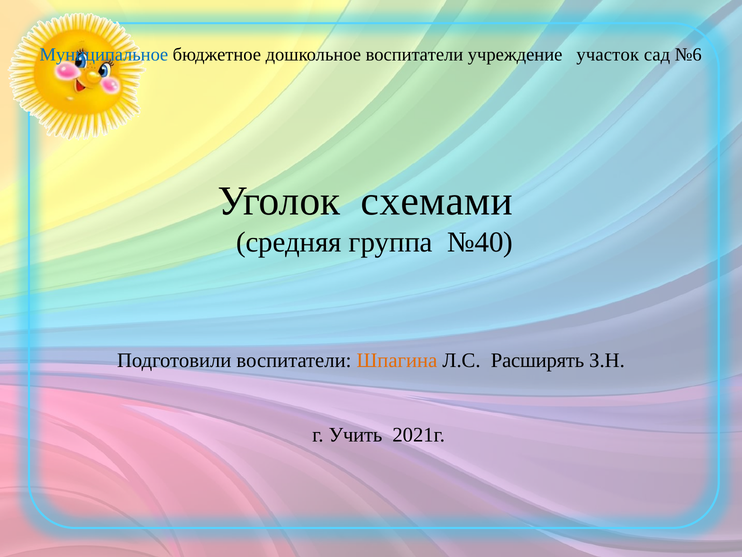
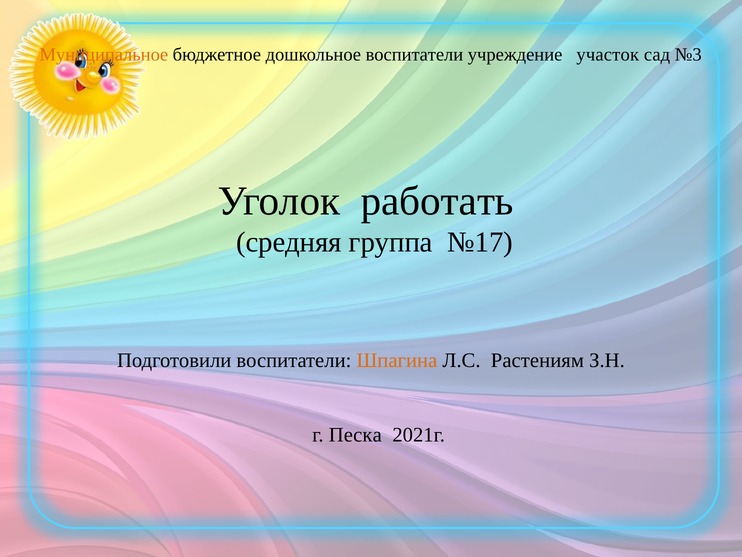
Муниципальное colour: blue -> orange (104, 55)
№6: №6 -> №3 (688, 55)
схемами: схемами -> работать (437, 201)
№40: №40 -> №17 (480, 242)
Расширять: Расширять -> Растениям (537, 360)
Учить: Учить -> Песка (355, 434)
